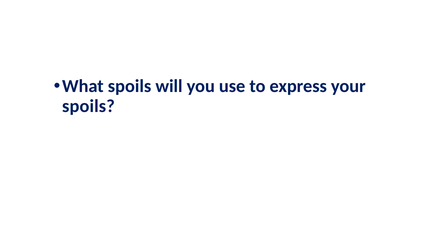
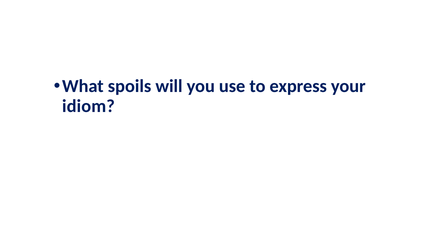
spoils: spoils -> idiom (88, 106)
